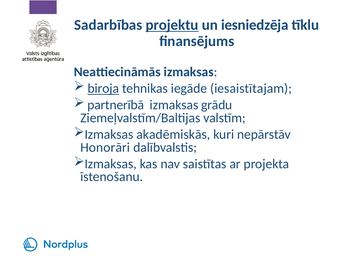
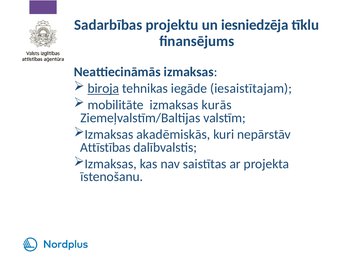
projektu underline: present -> none (172, 25)
partnerībā: partnerībā -> mobilitāte (116, 105)
grādu: grādu -> kurās (217, 105)
Honorāri: Honorāri -> Attīstības (105, 148)
